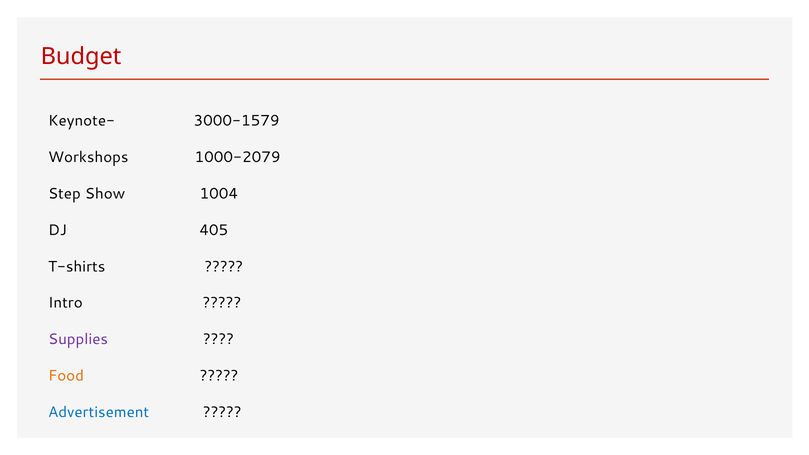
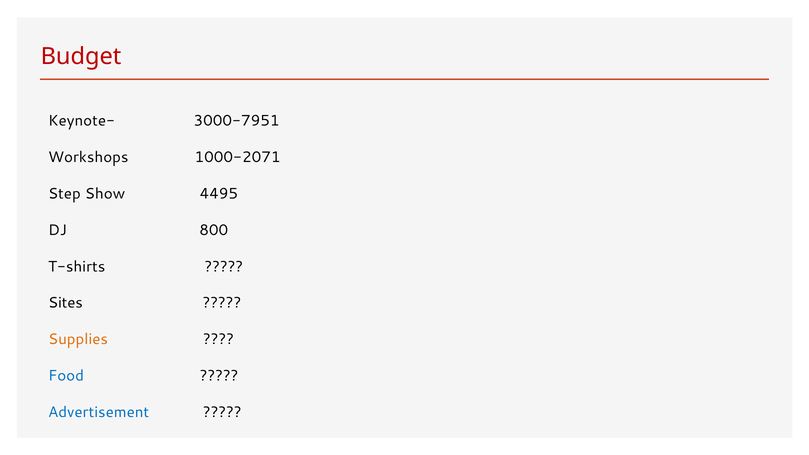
3000-1579: 3000-1579 -> 3000-7951 (237, 121)
1000-2079: 1000-2079 -> 1000-2071 (238, 157)
1004: 1004 -> 4495 (219, 194)
405: 405 -> 800 (214, 230)
Intro: Intro -> Sites (65, 303)
Supplies colour: purple -> orange (78, 339)
Food colour: orange -> blue (66, 376)
